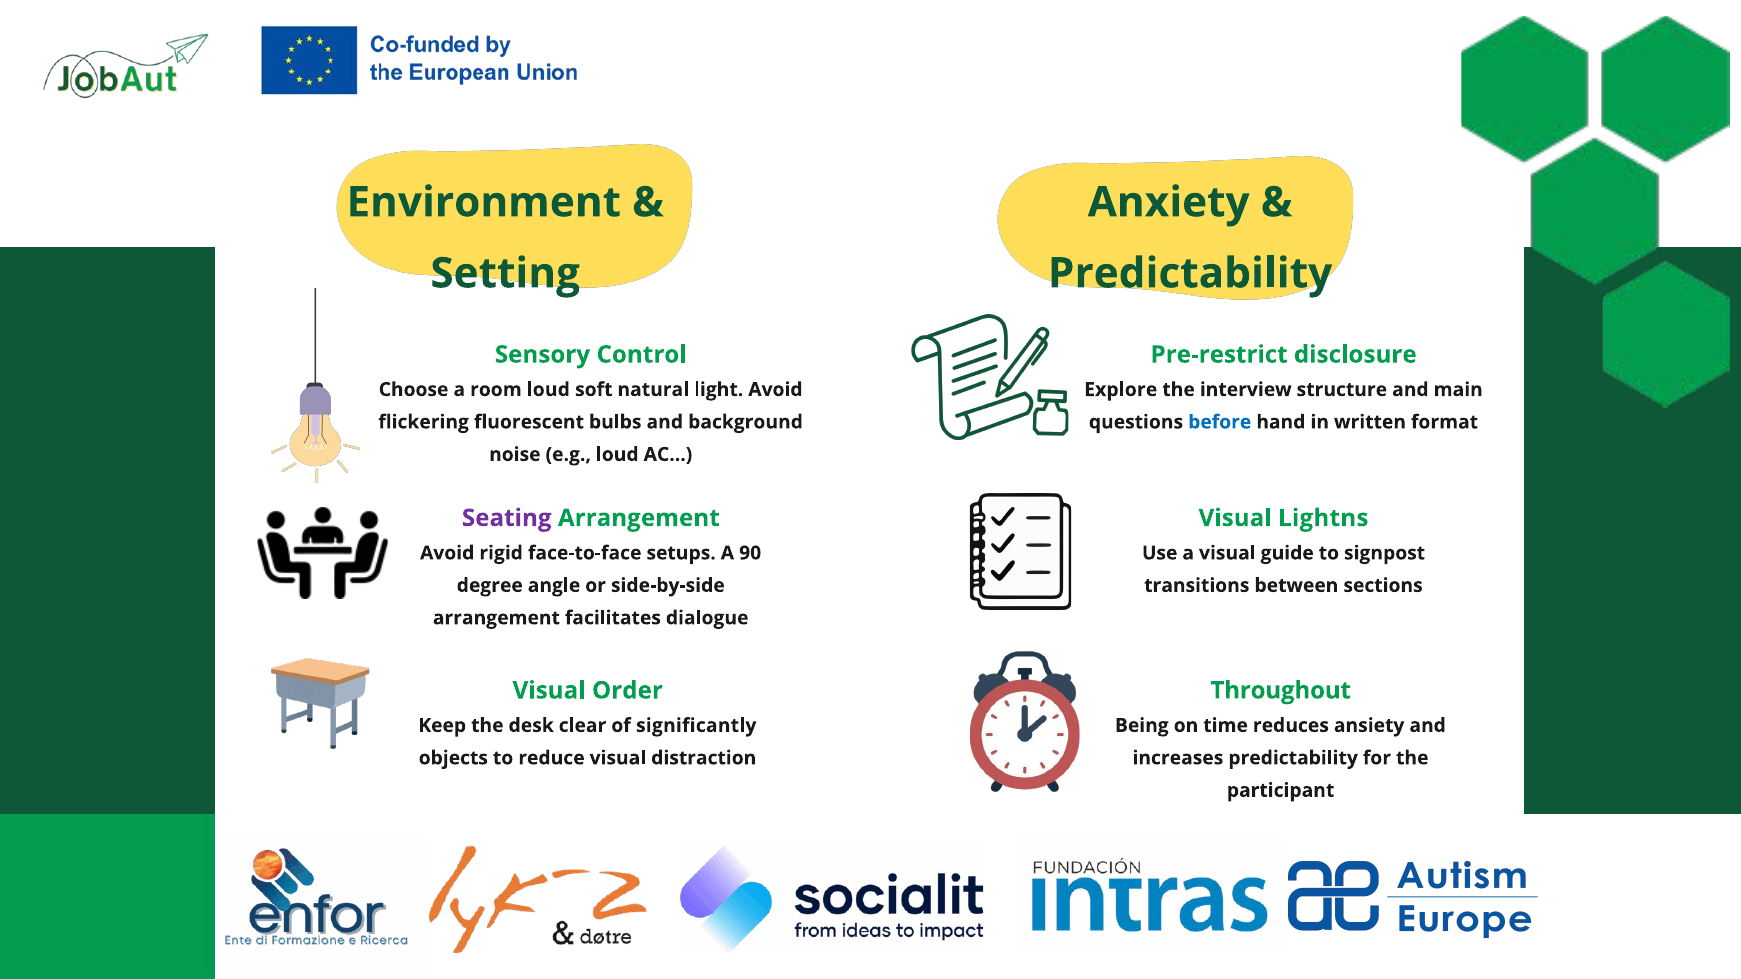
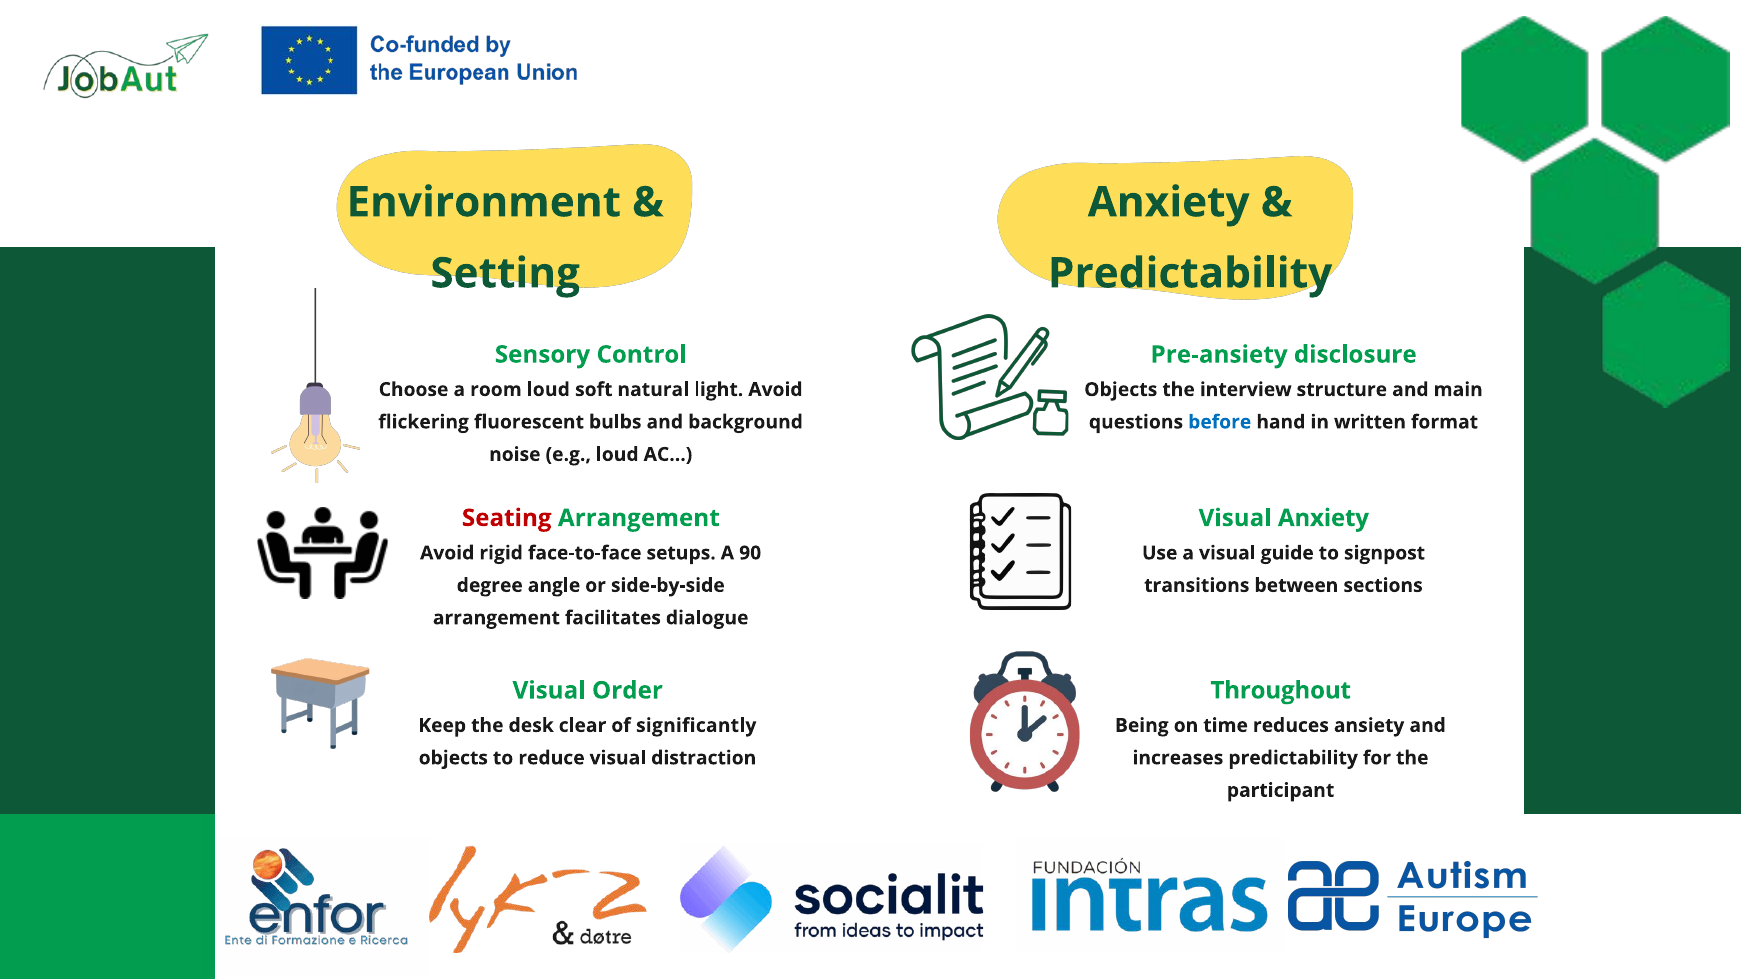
Pre-restrict: Pre-restrict -> Pre-ansiety (1219, 355)
Explore: Explore -> Objects (1121, 390)
Seating colour: purple -> red (507, 518)
Visual Lightns: Lightns -> Anxiety (1323, 518)
